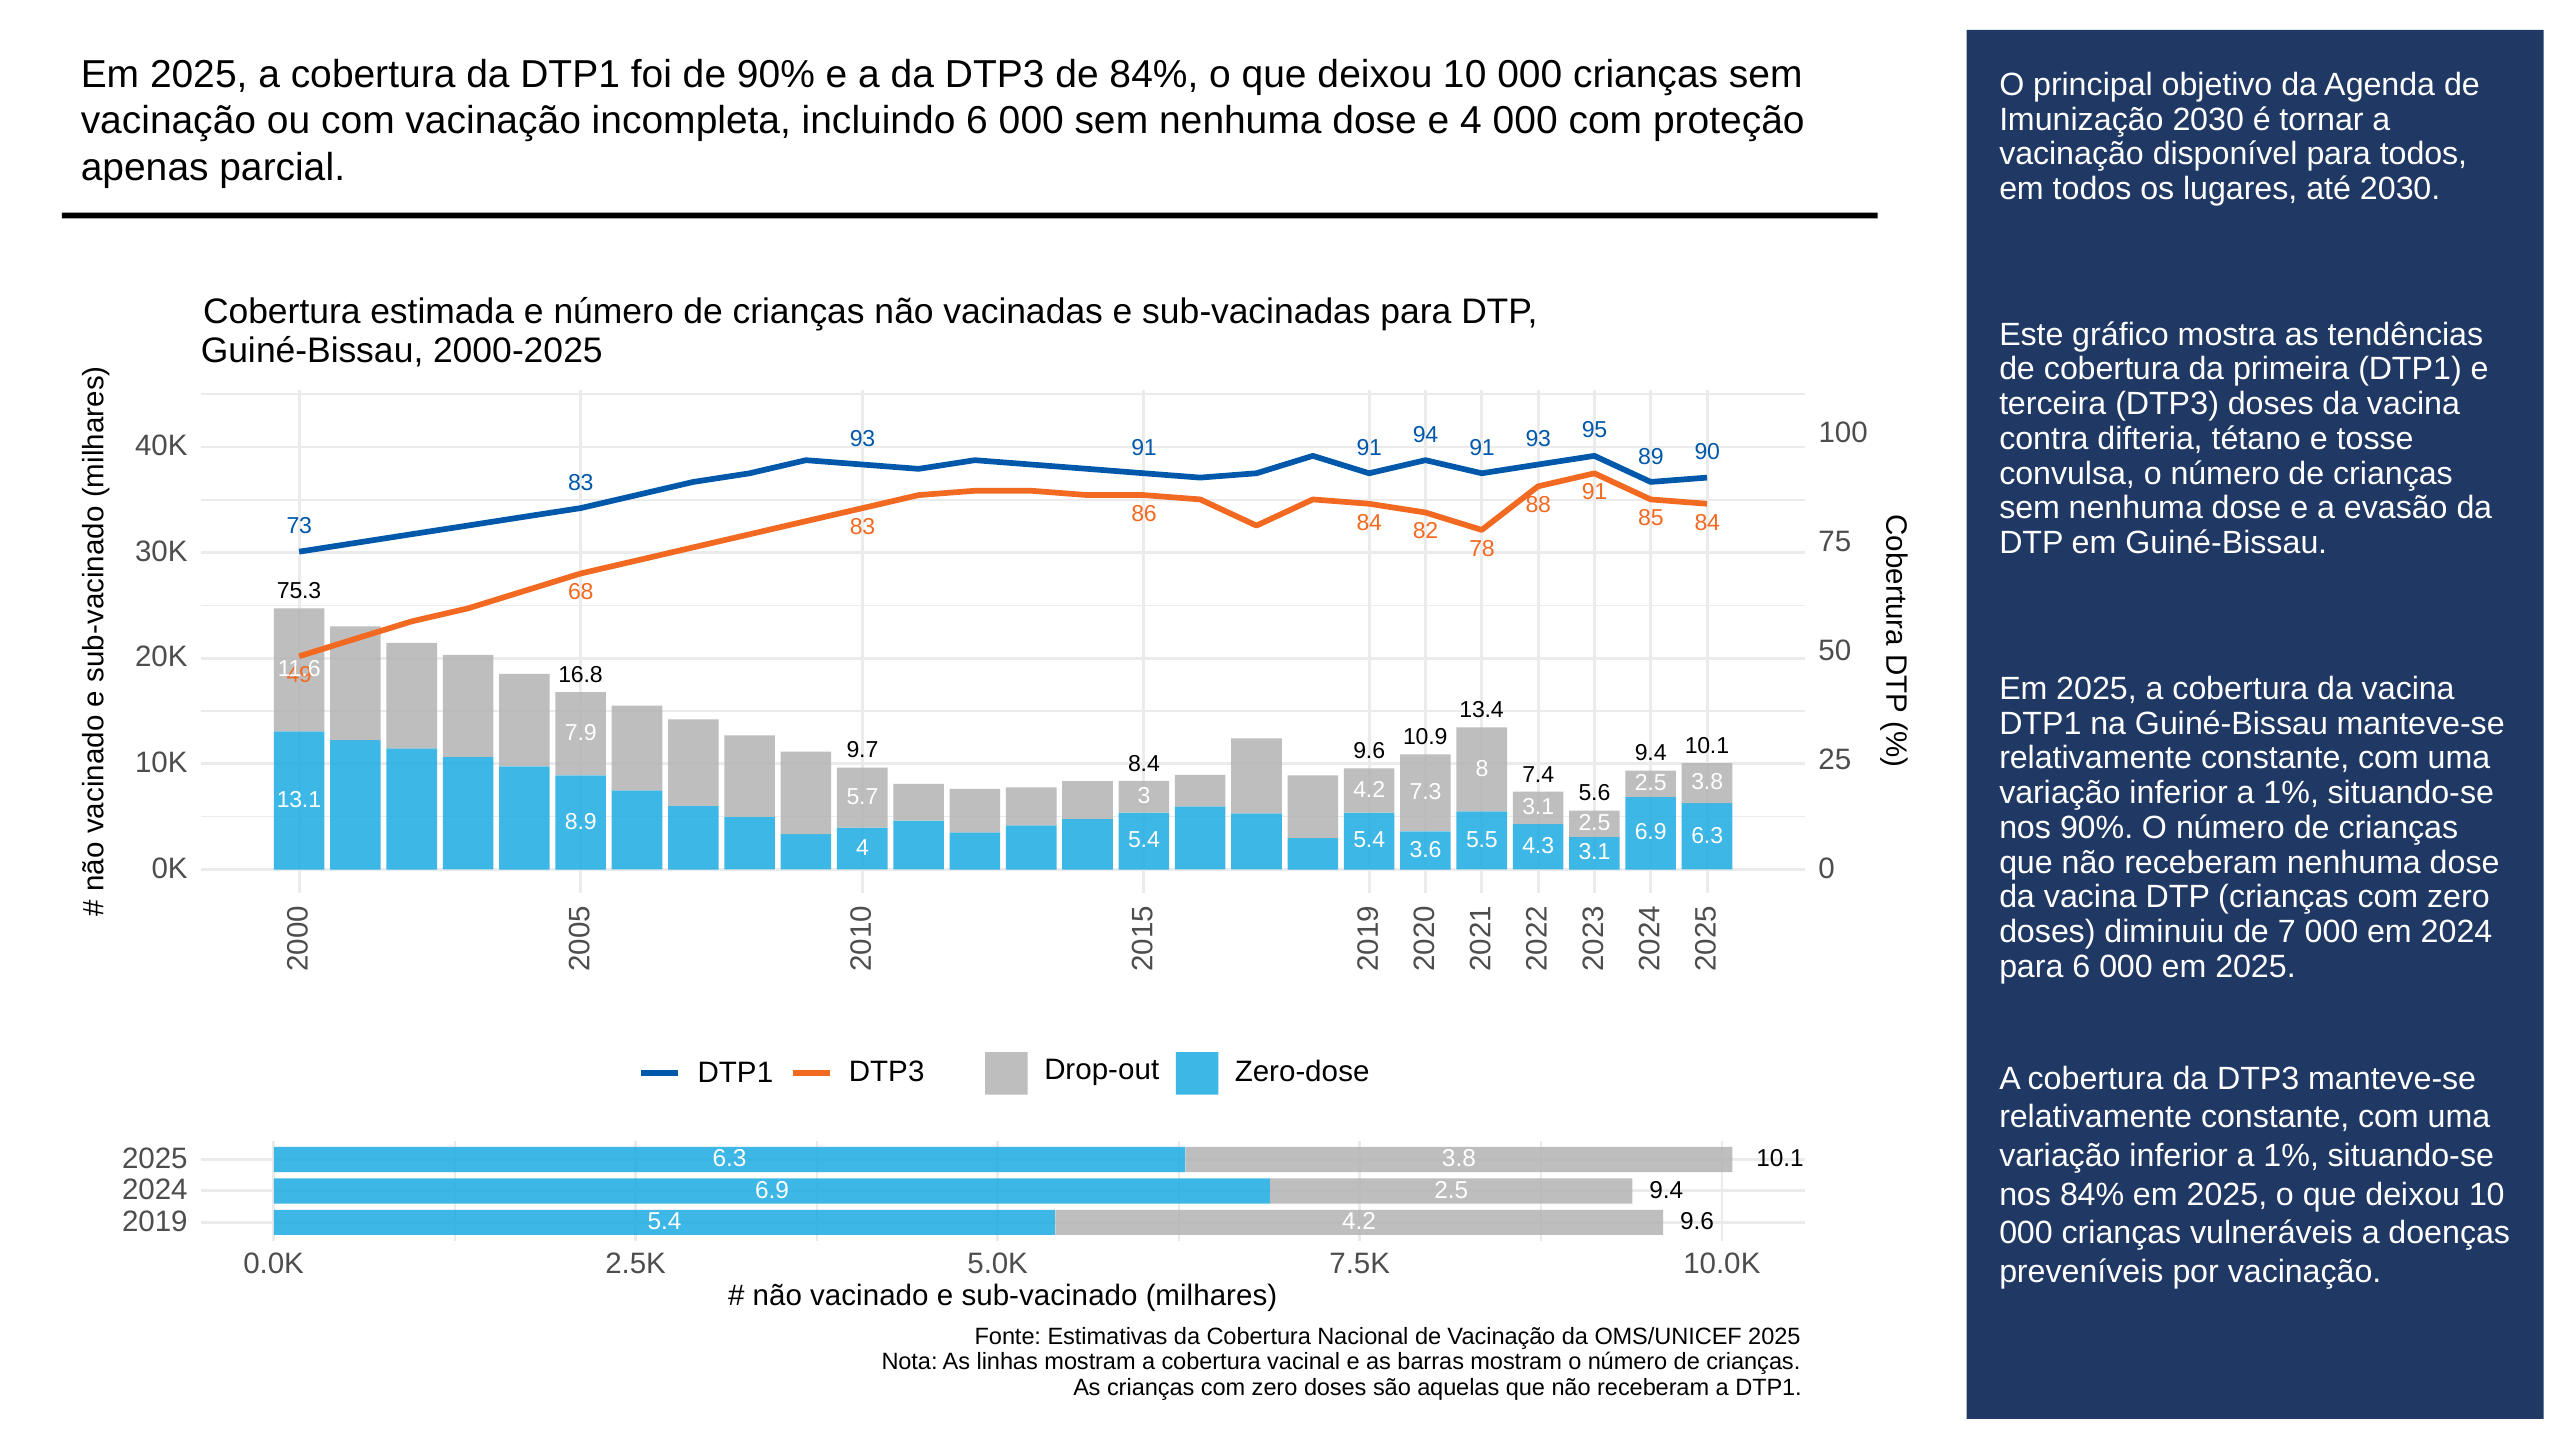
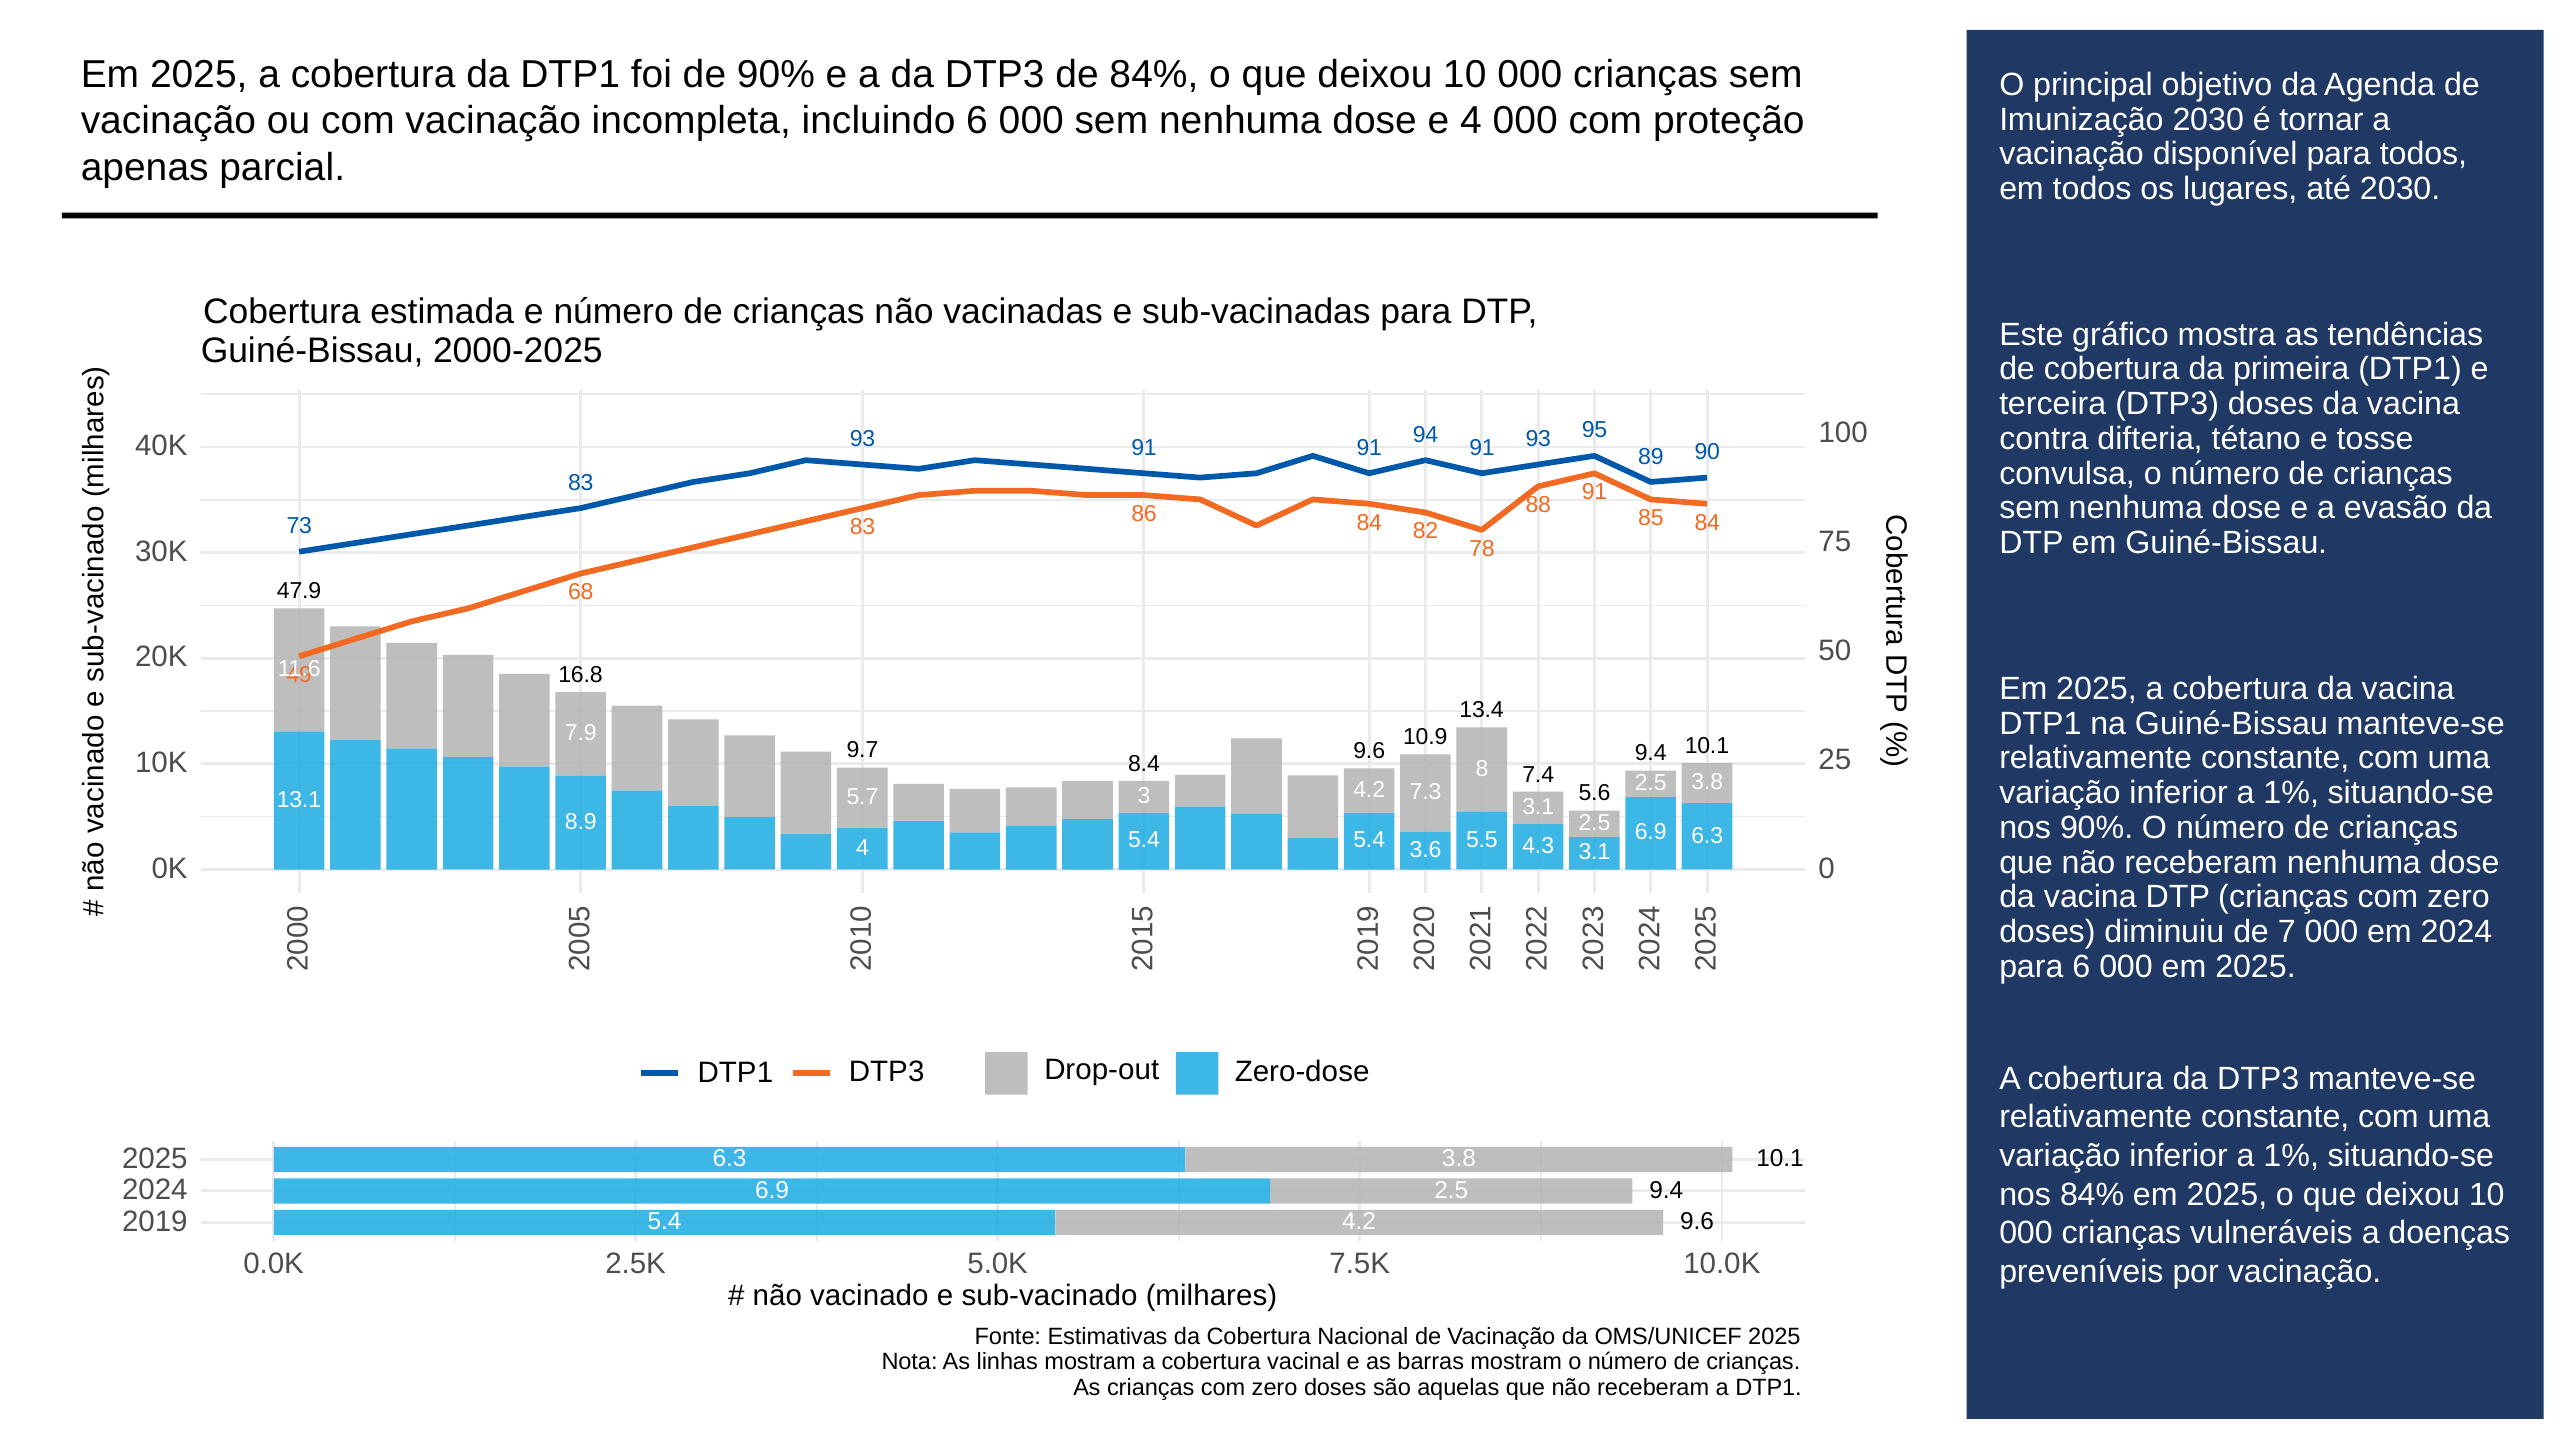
75.3: 75.3 -> 47.9 (299, 591)
